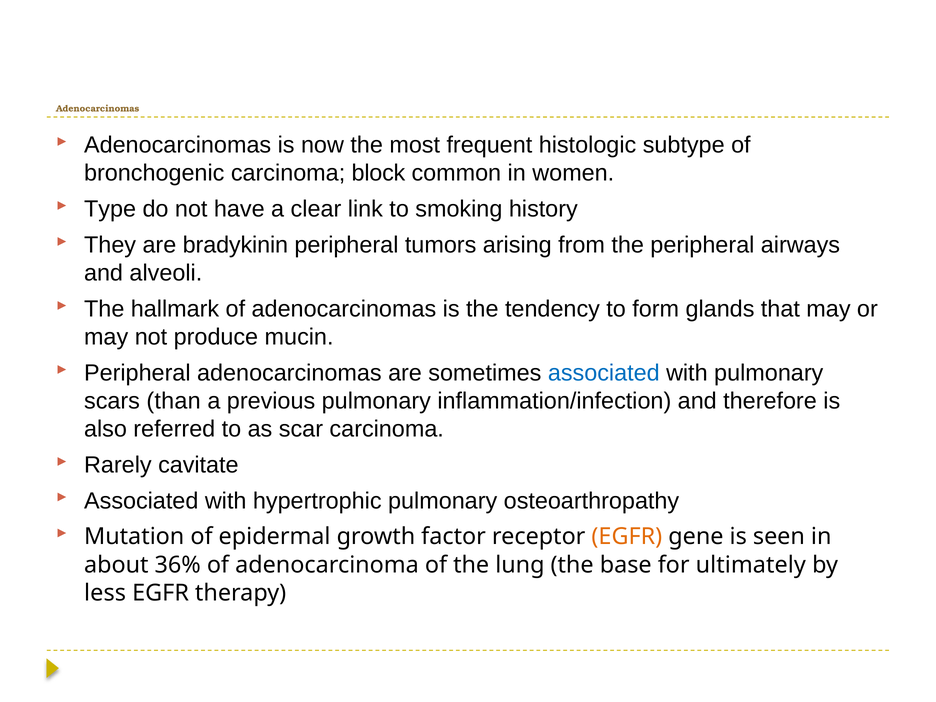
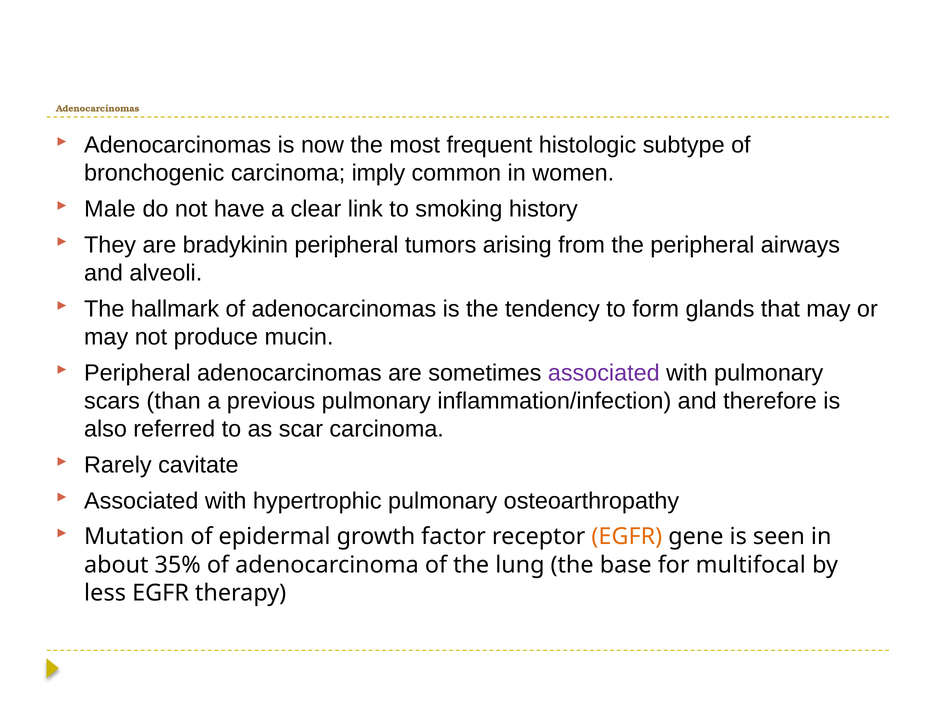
block: block -> imply (378, 173)
Type: Type -> Male (110, 209)
associated colour: blue -> purple (604, 373)
36%: 36% -> 35% (178, 565)
ultimately: ultimately -> multifocal (751, 565)
